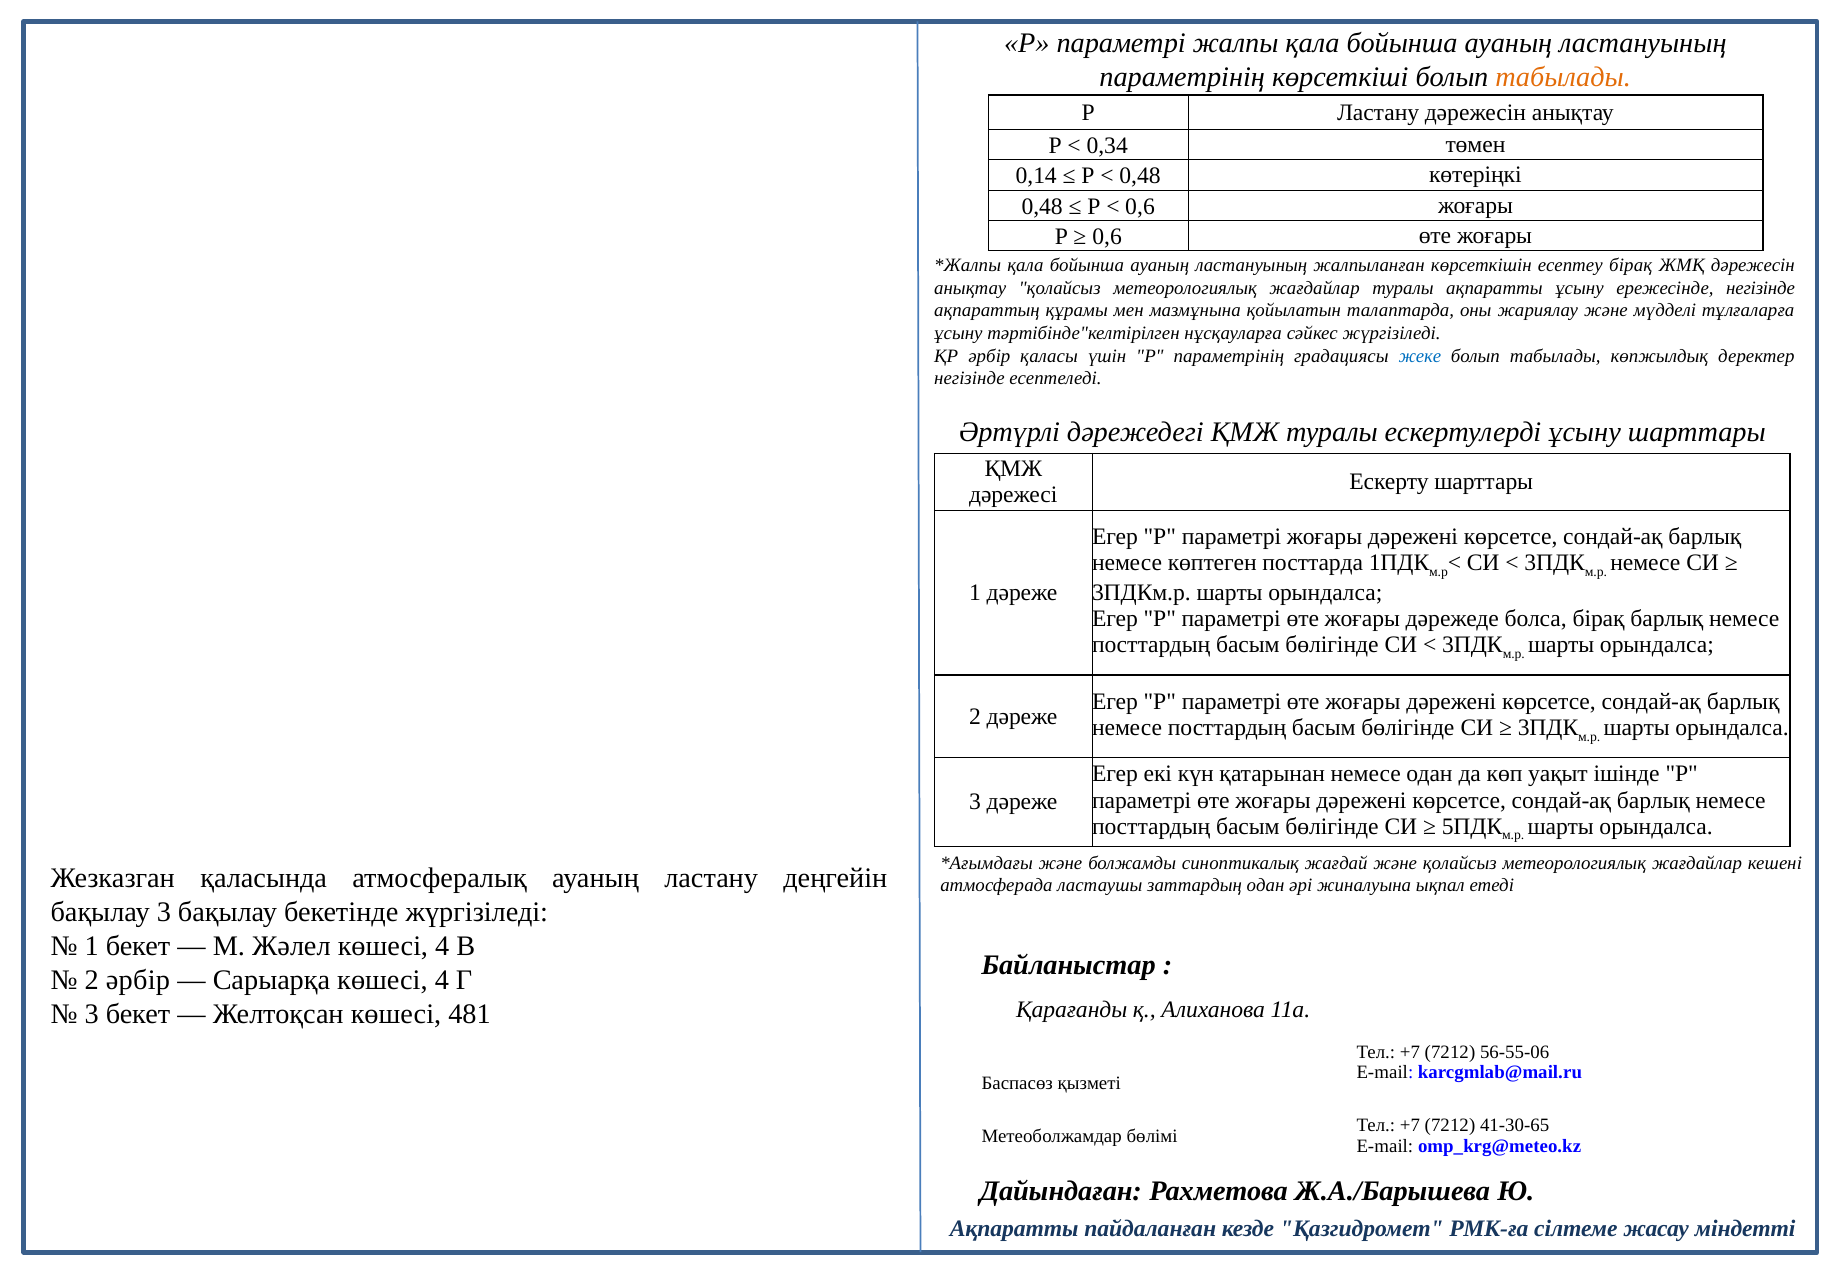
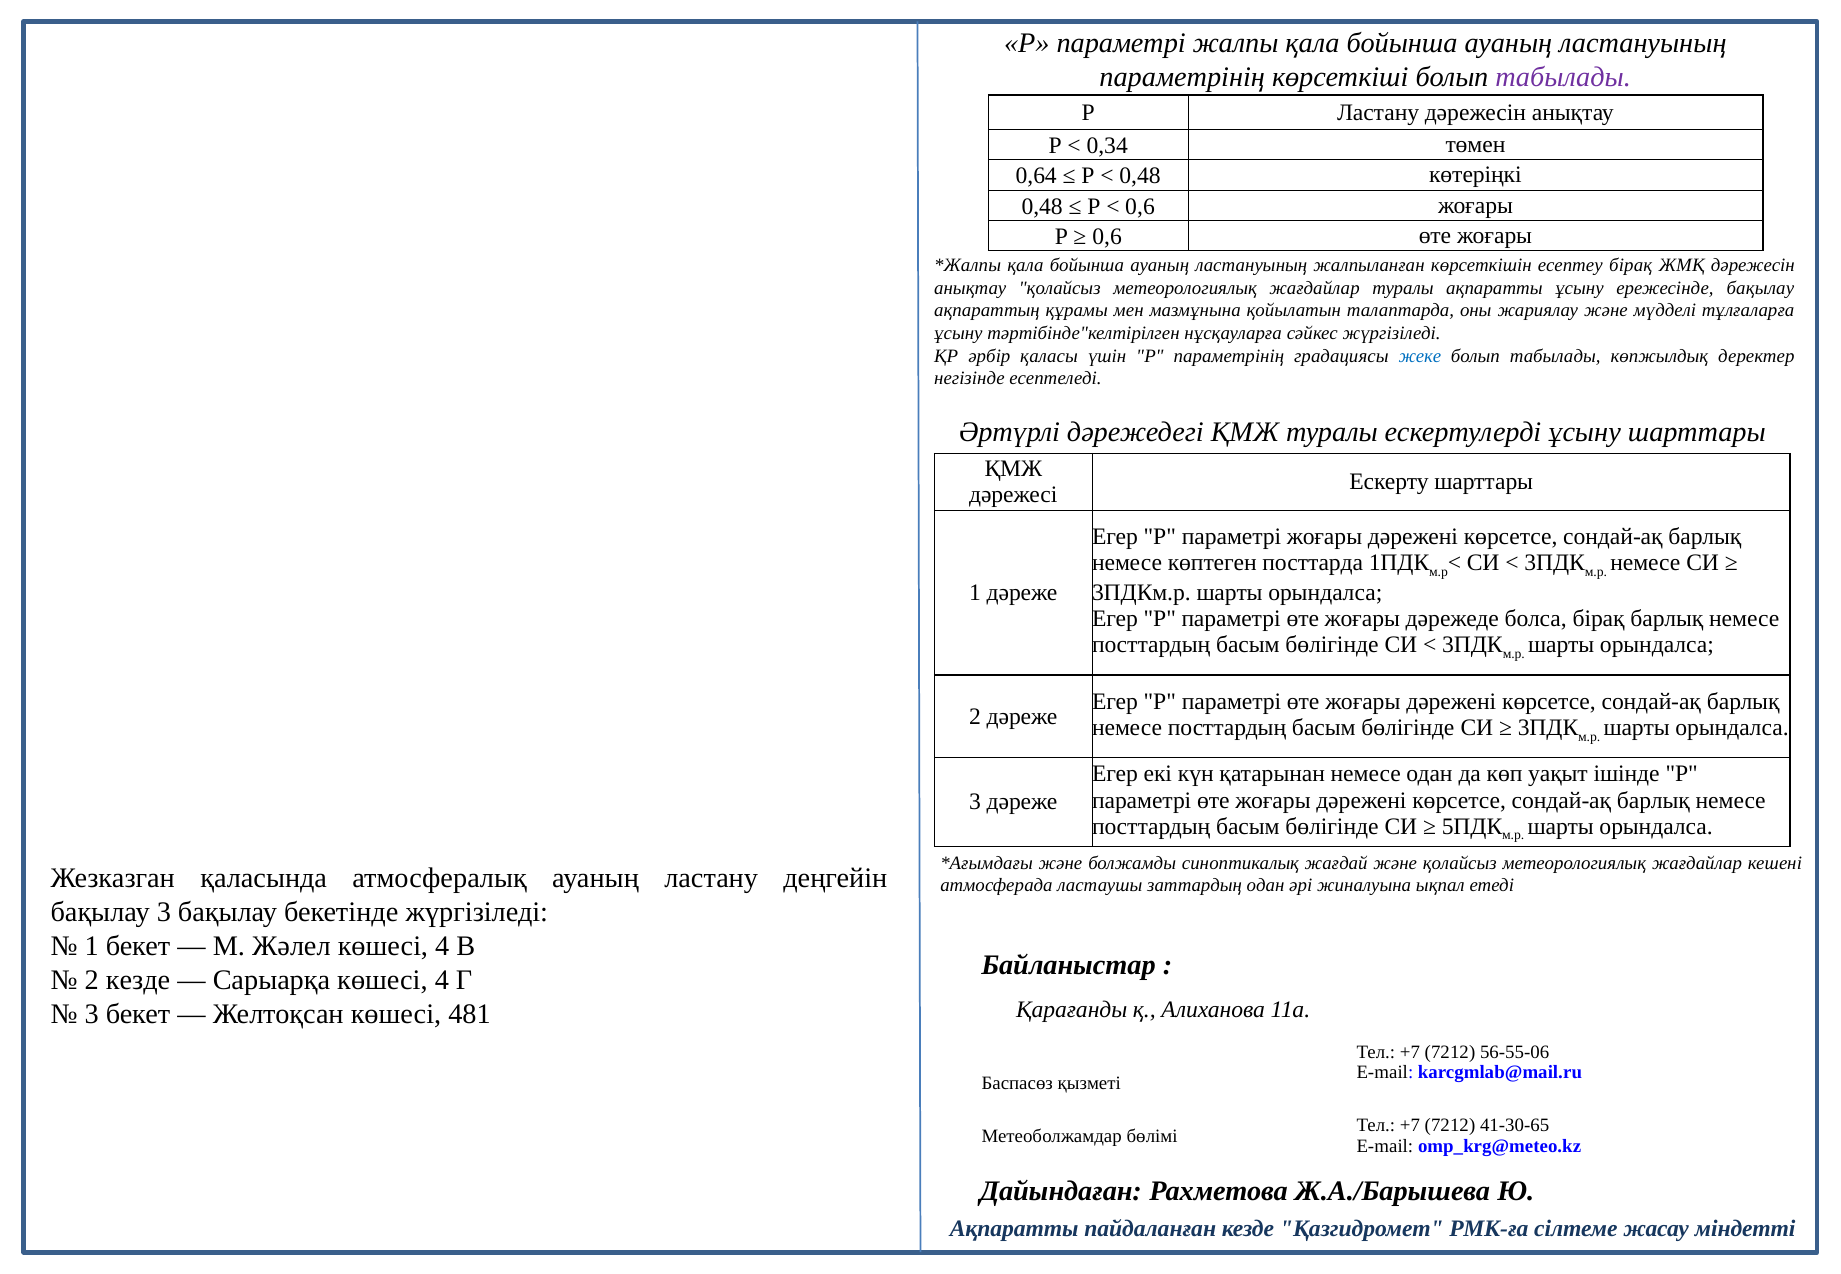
табылады colour: orange -> purple (1563, 78)
0,14: 0,14 -> 0,64 (1036, 176)
ережесінде негізінде: негізінде -> бақылау (1760, 288)
2 әрбір: әрбір -> кезде (138, 981)
